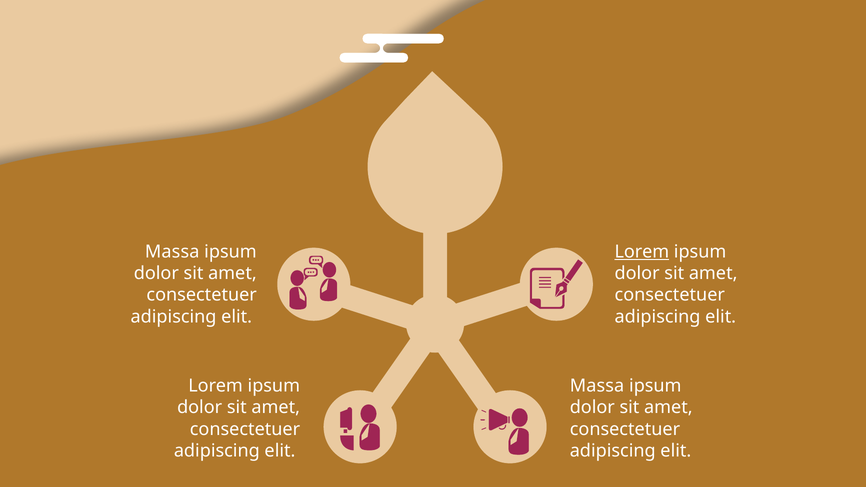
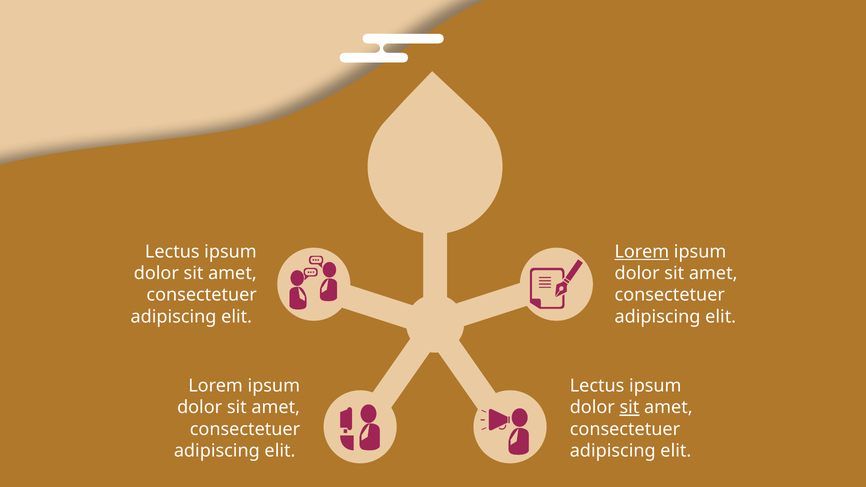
Massa: Massa -> Lectus (172, 252)
Massa: Massa -> Lectus (597, 386)
sit underline: none -> present (629, 408)
